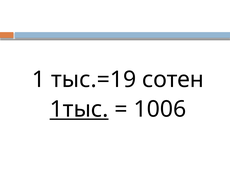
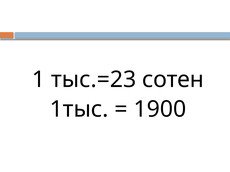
тыс.=19: тыс.=19 -> тыс.=23 (94, 80)
1тыс underline: present -> none (79, 110)
1006: 1006 -> 1900 (160, 110)
